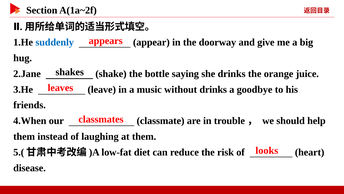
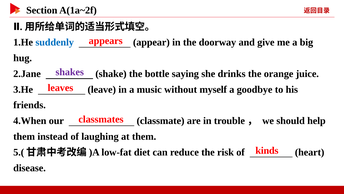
shakes colour: black -> purple (70, 72)
without drinks: drinks -> myself (213, 89)
looks: looks -> kinds (267, 150)
